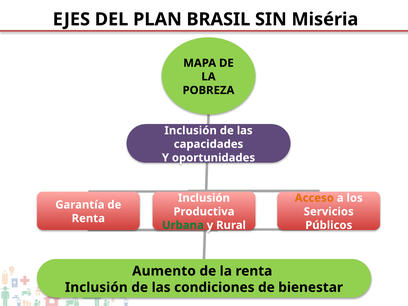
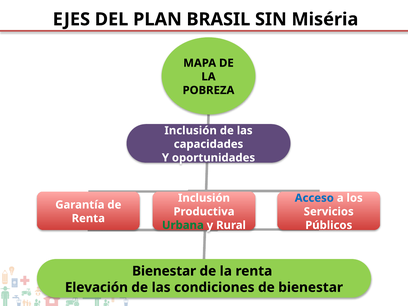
Acceso colour: orange -> blue (314, 198)
Aumento: Aumento -> Bienestar (164, 271)
Inclusión: Inclusión -> Elevación (96, 287)
